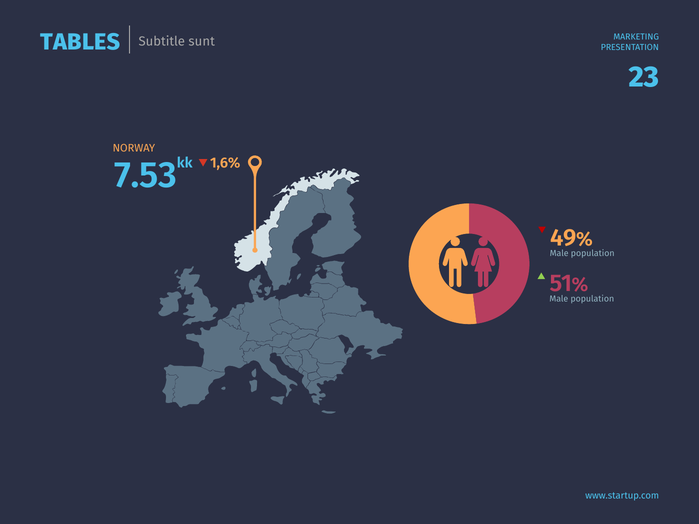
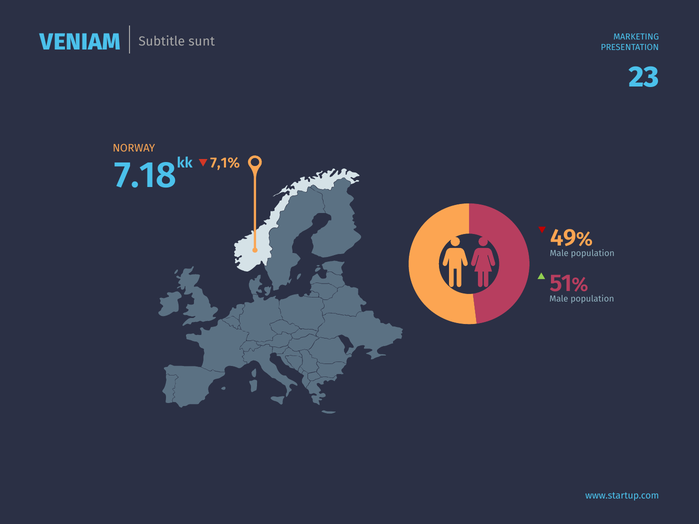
TABLES: TABLES -> VENIAM (80, 42)
7.53: 7.53 -> 7.18 (145, 176)
1,6%: 1,6% -> 7,1% (225, 163)
